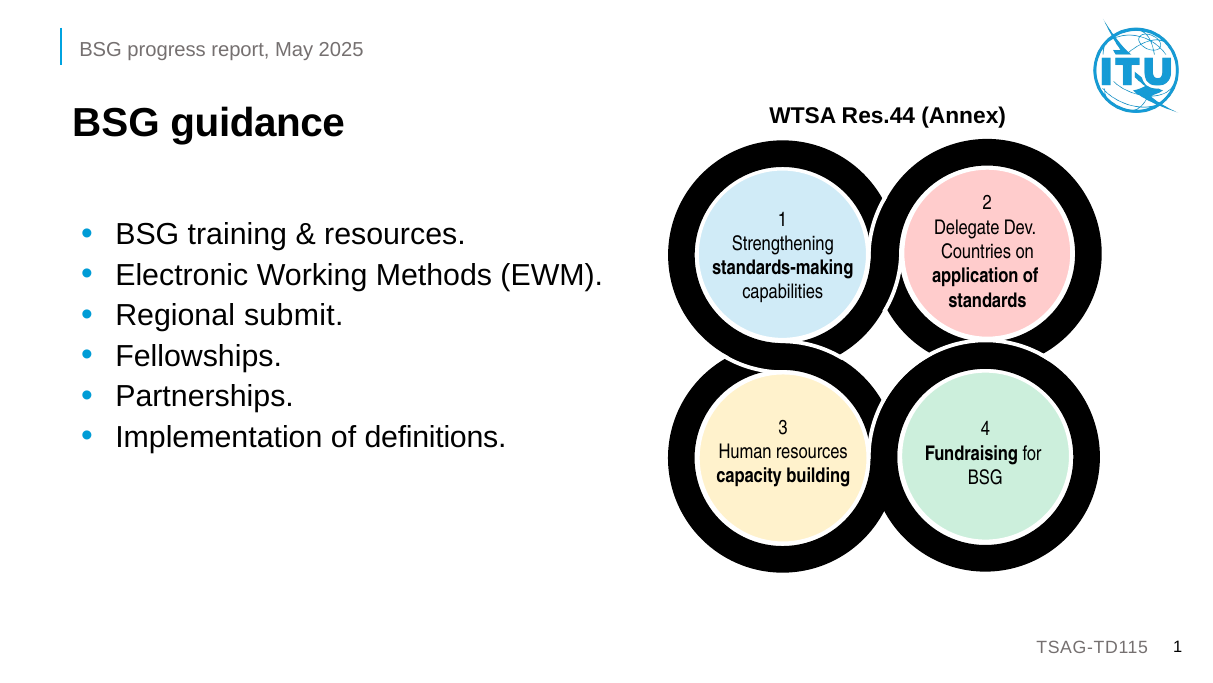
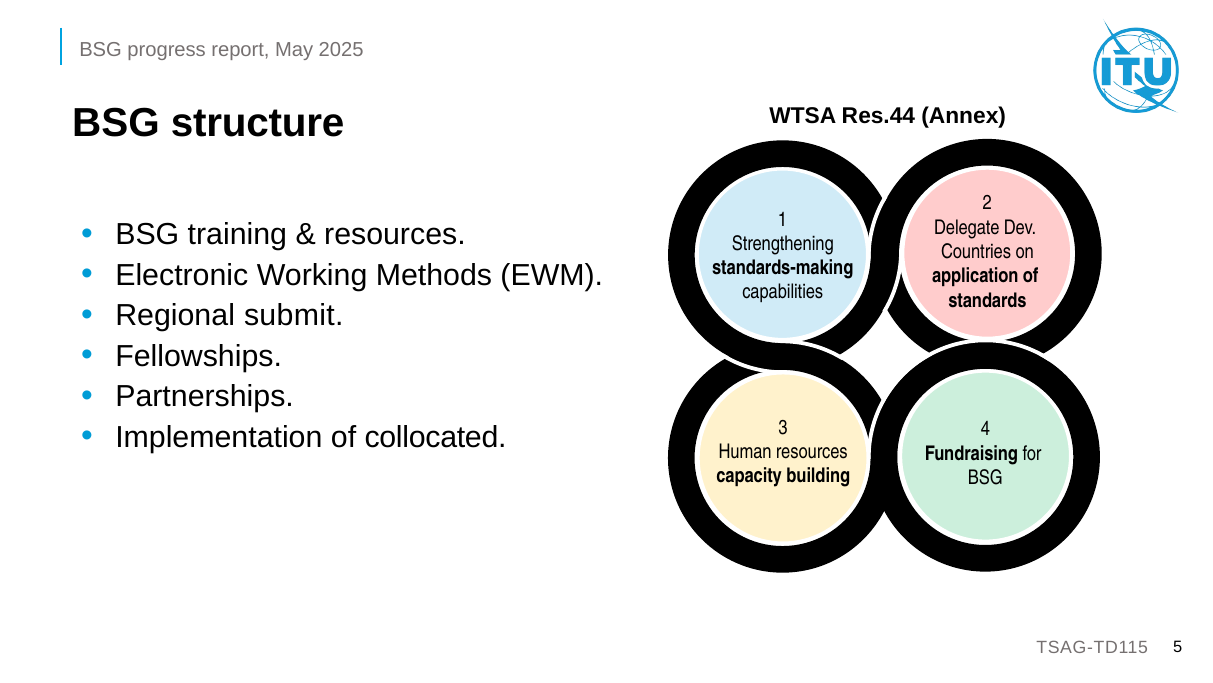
guidance: guidance -> structure (258, 123)
definitions: definitions -> collocated (436, 437)
1: 1 -> 5 (1178, 647)
